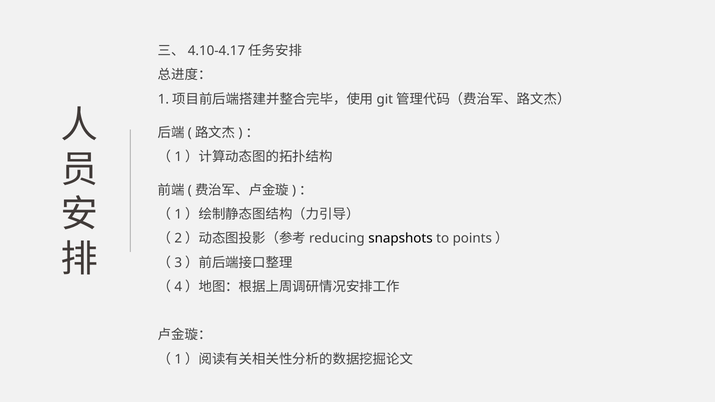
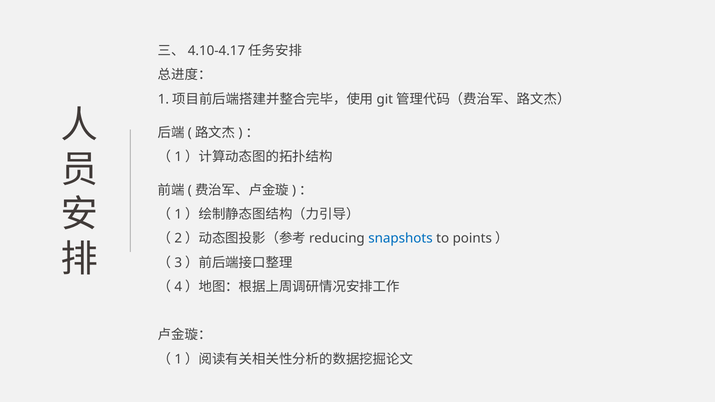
snapshots colour: black -> blue (400, 239)
